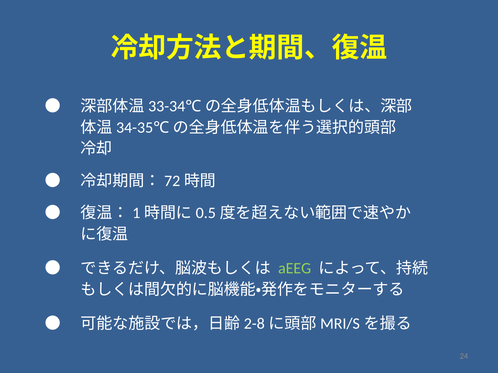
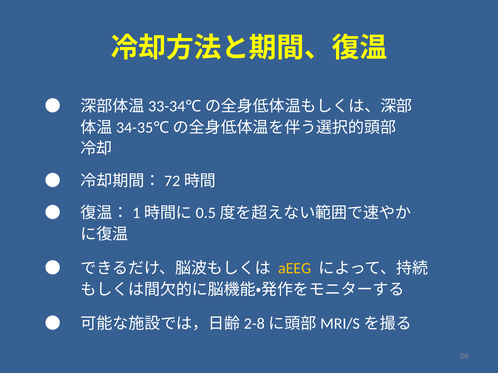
aEEG colour: light green -> yellow (295, 269)
